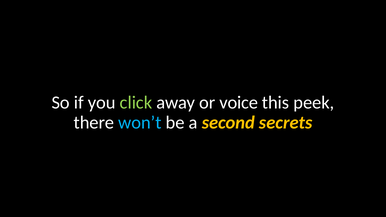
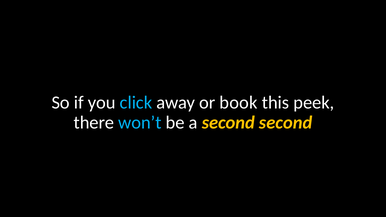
click colour: light green -> light blue (136, 103)
voice: voice -> book (239, 103)
second secrets: secrets -> second (286, 123)
